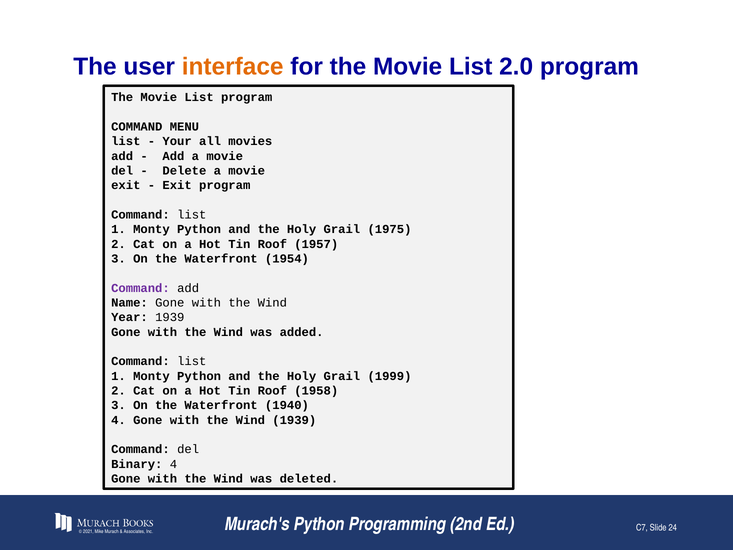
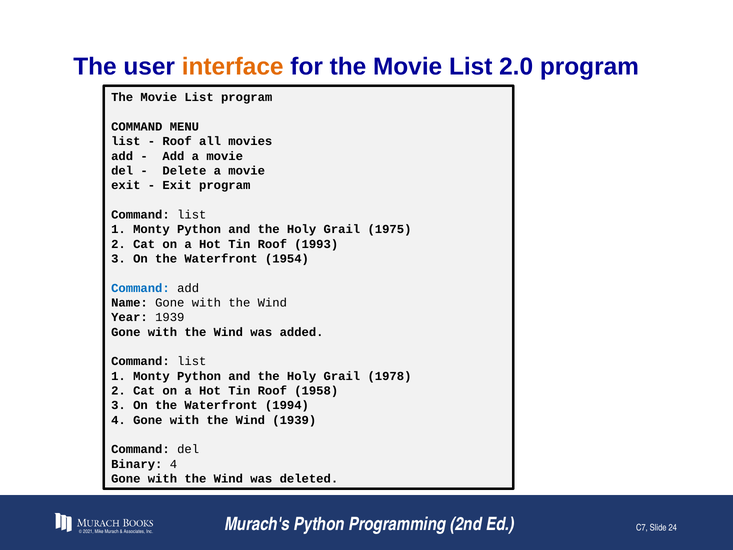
Your: Your -> Roof (177, 141)
1957: 1957 -> 1993 (316, 244)
Command colour: purple -> blue (140, 288)
1999: 1999 -> 1978 (389, 376)
1940: 1940 -> 1994 (287, 405)
